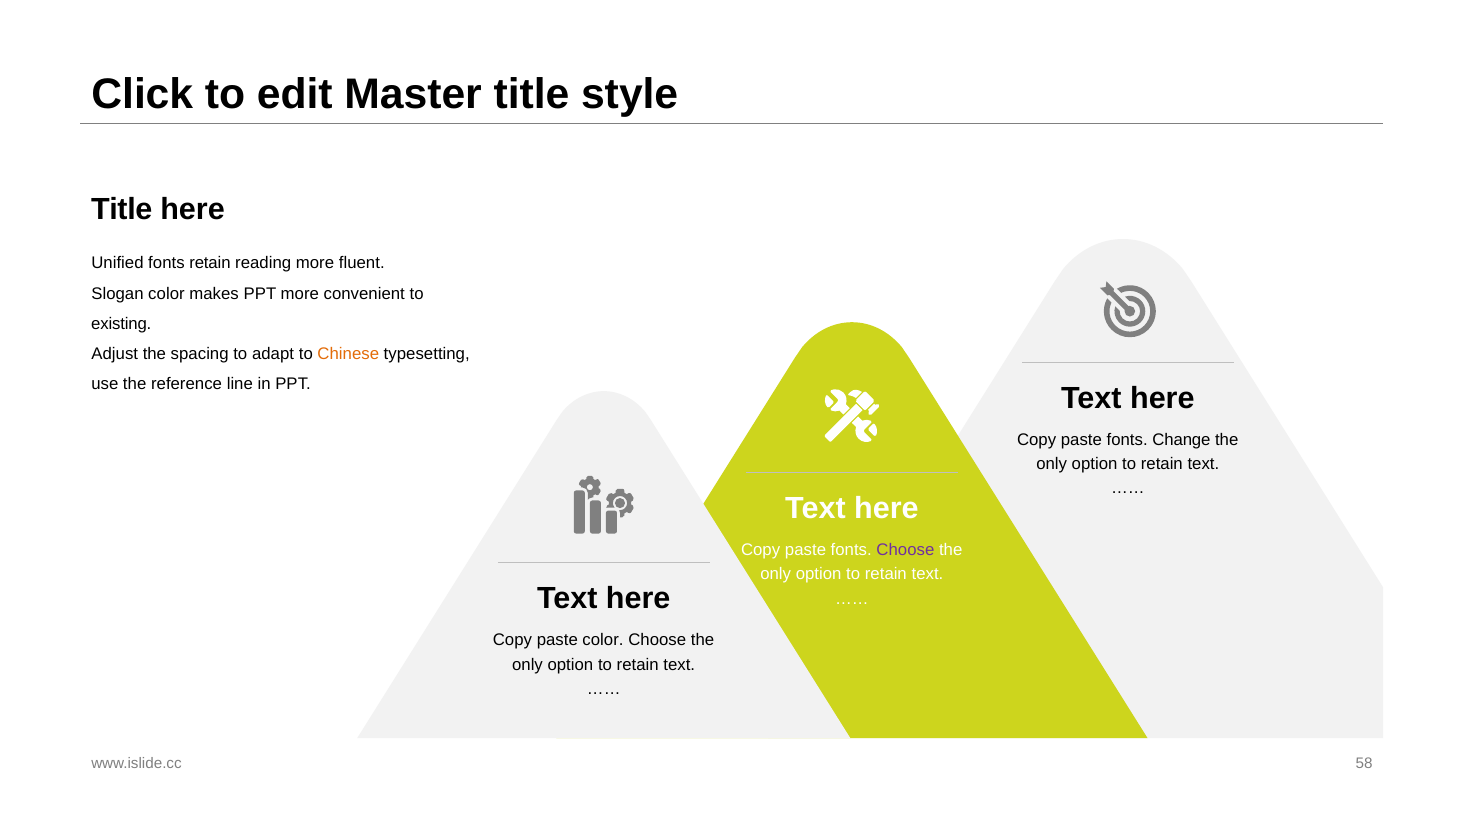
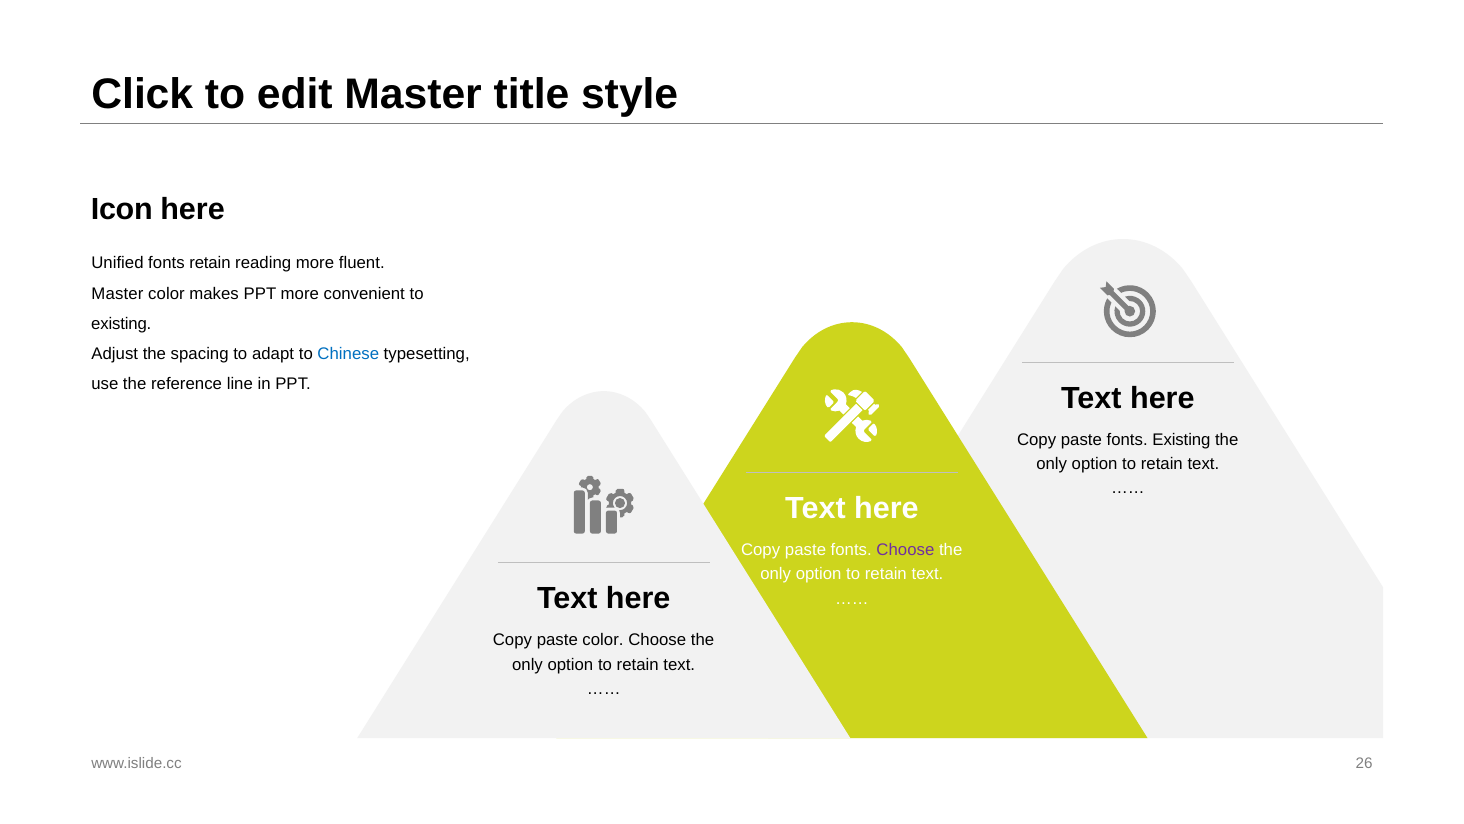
Title: Title -> Icon (122, 209)
Slogan: Slogan -> Master (117, 293)
Chinese colour: orange -> blue (348, 354)
fonts Change: Change -> Existing (1181, 440)
58: 58 -> 26 (1364, 763)
